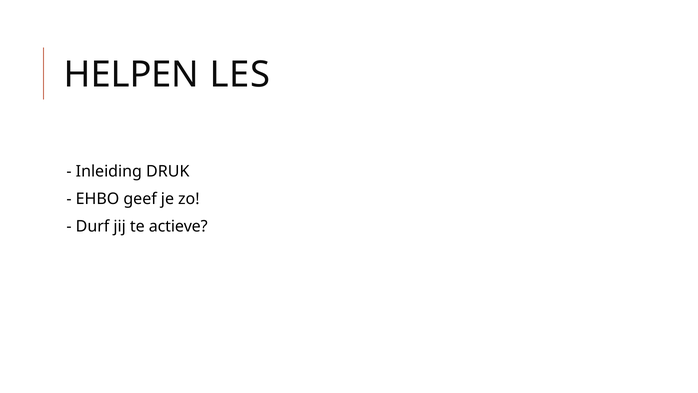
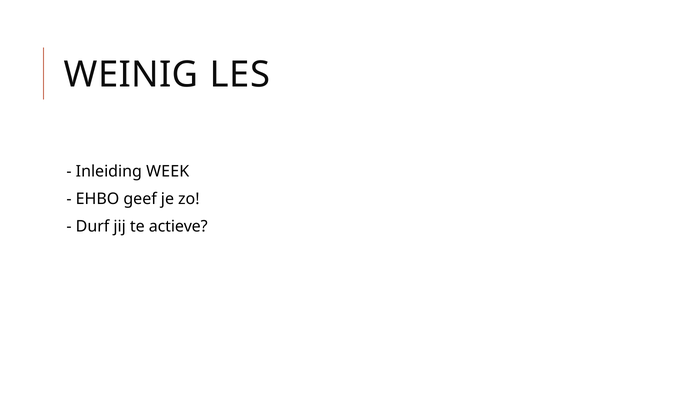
HELPEN: HELPEN -> WEINIG (131, 75)
DRUK: DRUK -> WEEK (168, 171)
